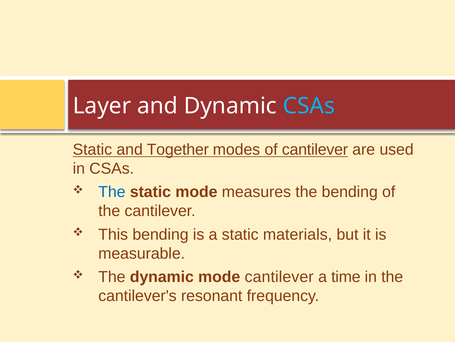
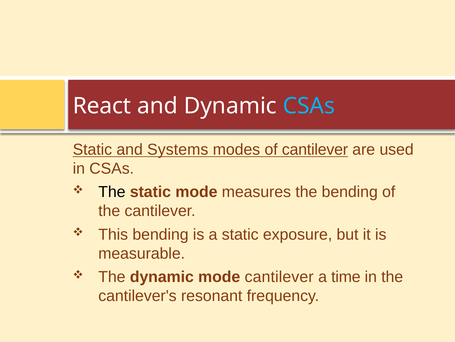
Layer: Layer -> React (102, 106)
Together: Together -> Systems (178, 149)
The colour: blue -> black (112, 192)
materials: materials -> exposure (298, 234)
